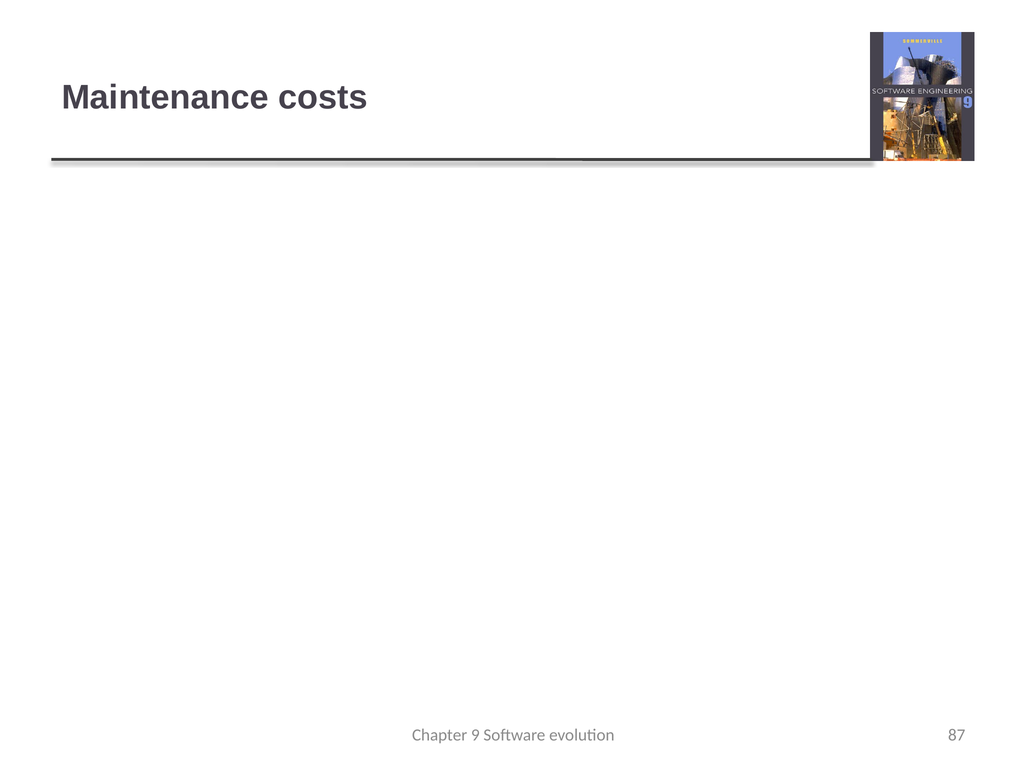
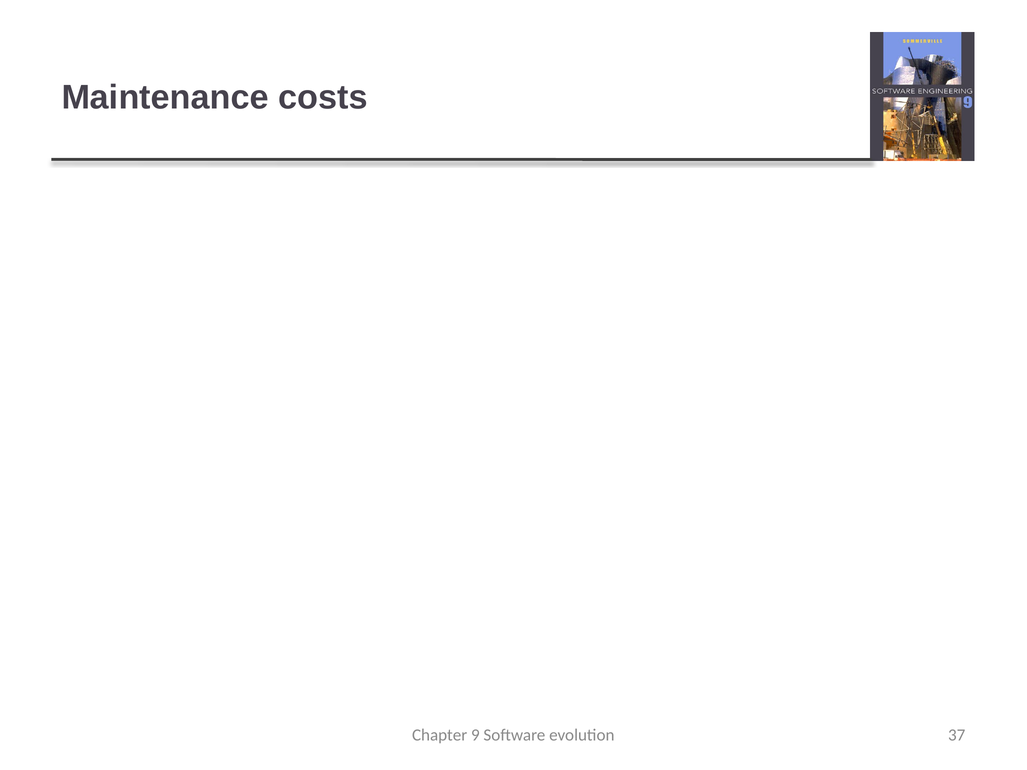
87: 87 -> 37 (957, 735)
